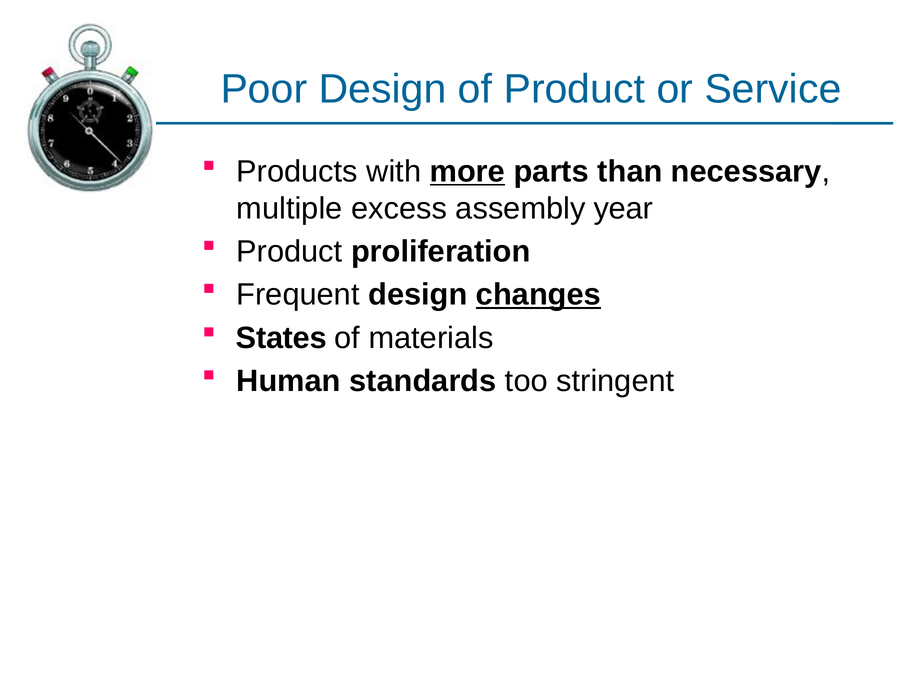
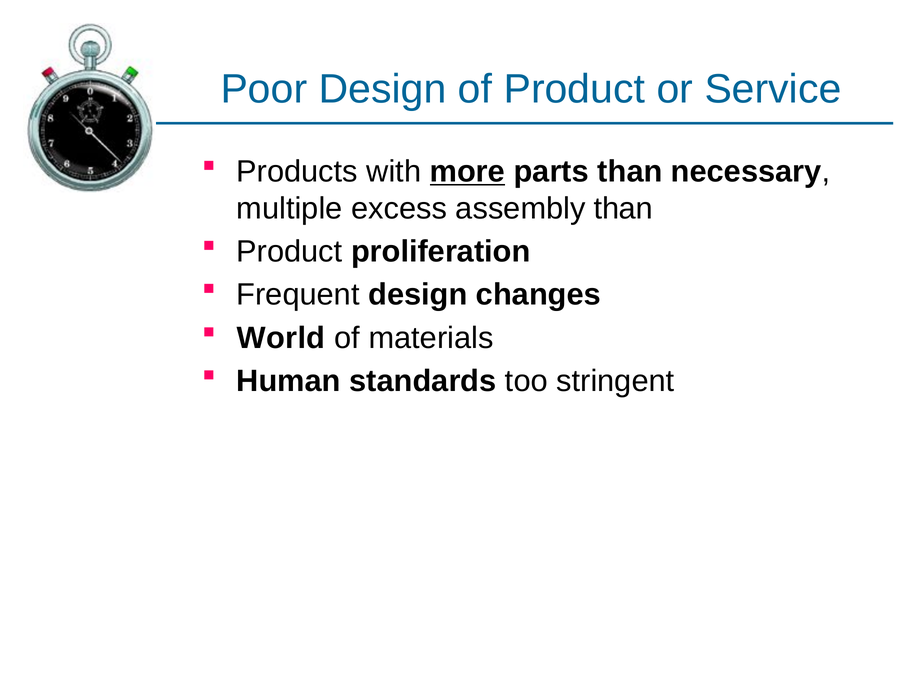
assembly year: year -> than (623, 209)
changes underline: present -> none (538, 295)
States: States -> World (281, 338)
